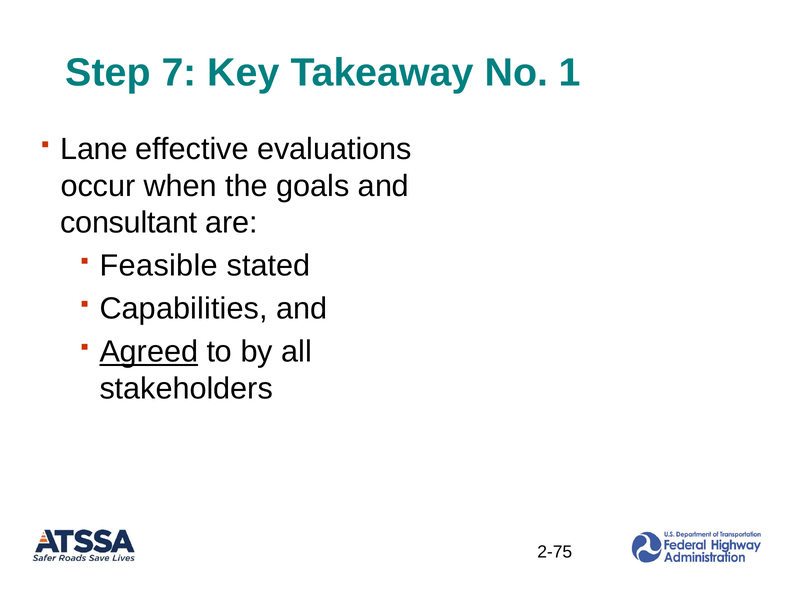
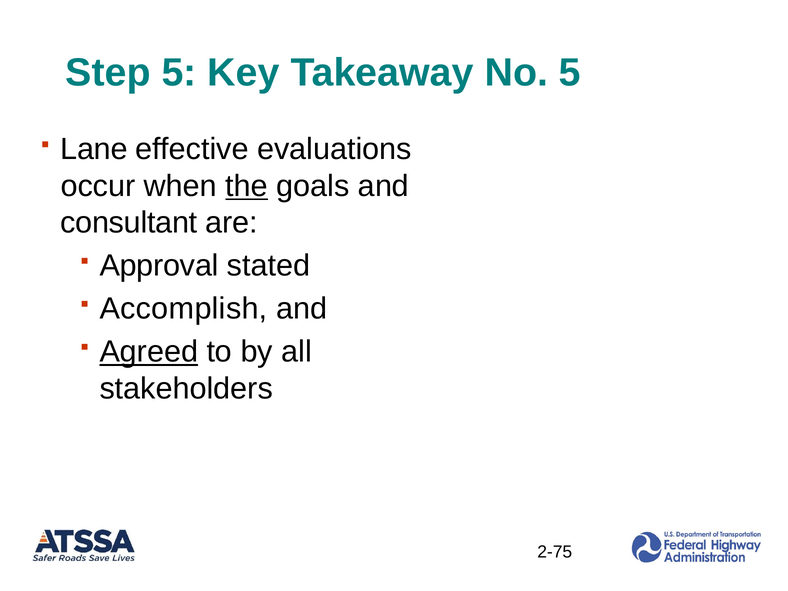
Step 7: 7 -> 5 (179, 73)
No 1: 1 -> 5 (570, 73)
the underline: none -> present (247, 186)
Feasible: Feasible -> Approval (159, 266)
Capabilities: Capabilities -> Accomplish (184, 309)
